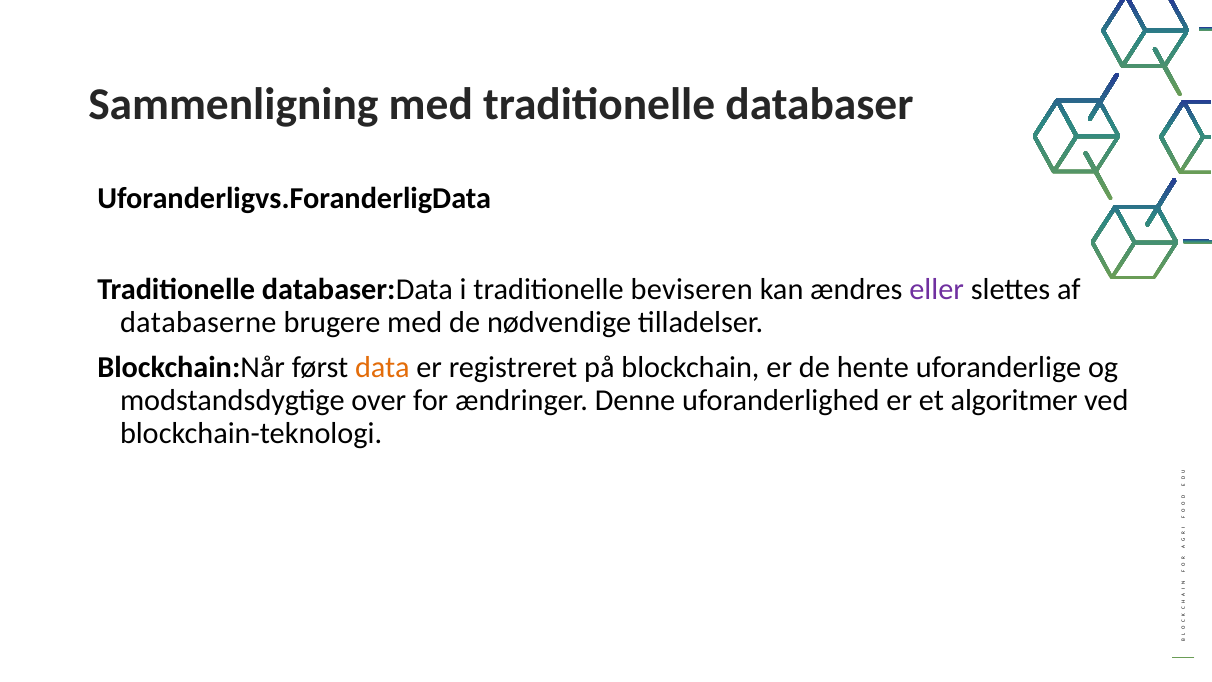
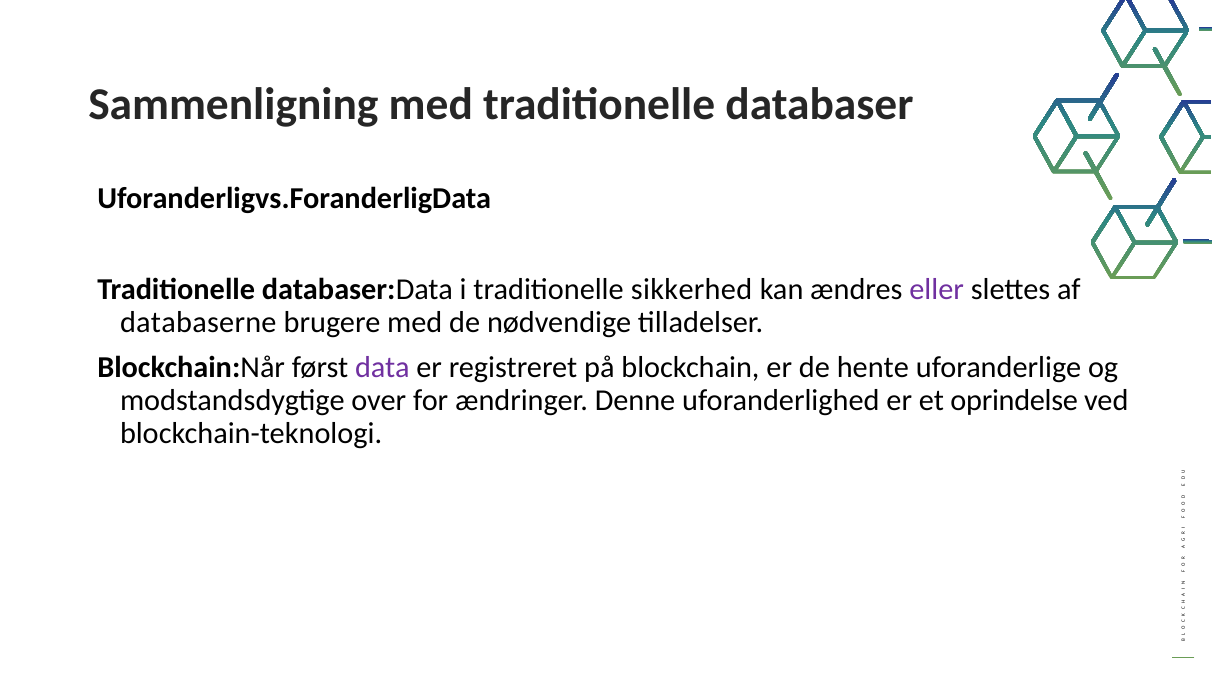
beviseren: beviseren -> sikkerhed (692, 290)
data colour: orange -> purple (382, 368)
algoritmer: algoritmer -> oprindelse (1014, 400)
